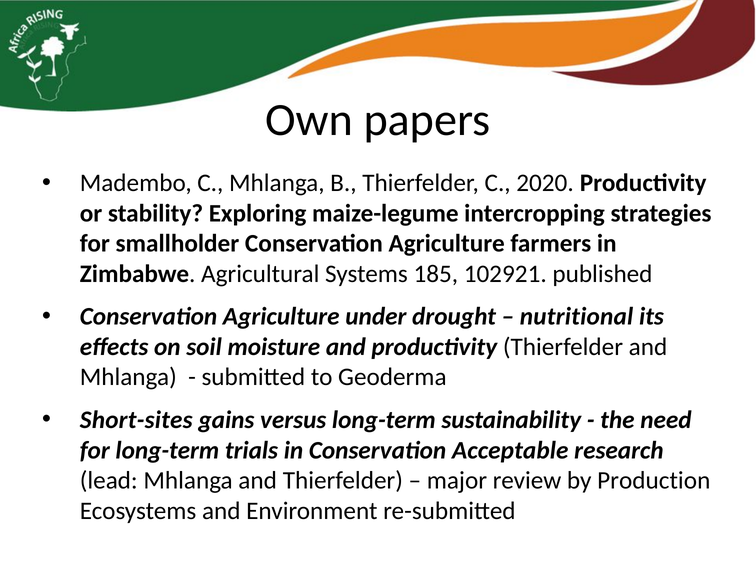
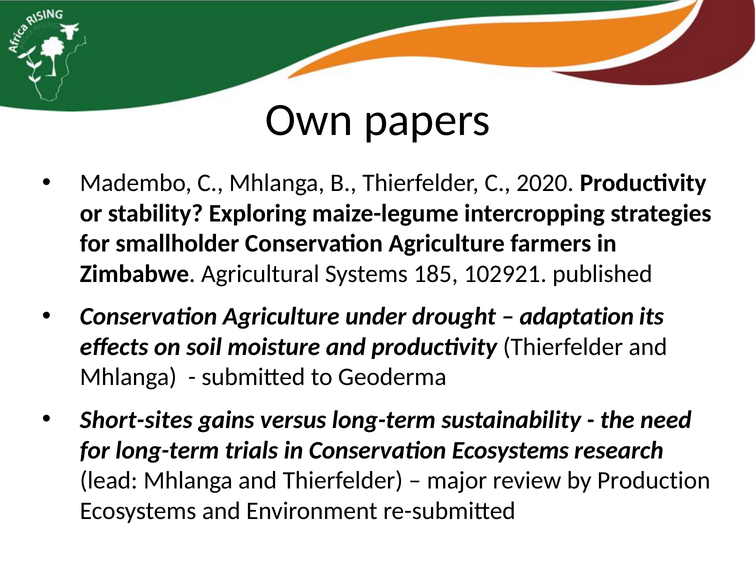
nutritional: nutritional -> adaptation (577, 317)
Conservation Acceptable: Acceptable -> Ecosystems (510, 450)
